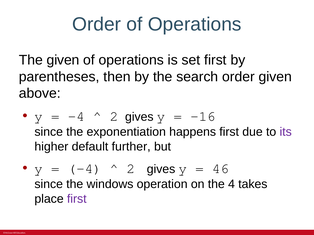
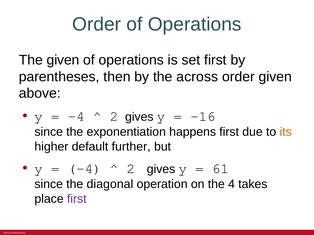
search: search -> across (197, 77)
its colour: purple -> orange (286, 132)
46: 46 -> 61 (221, 169)
windows: windows -> diagonal (110, 185)
